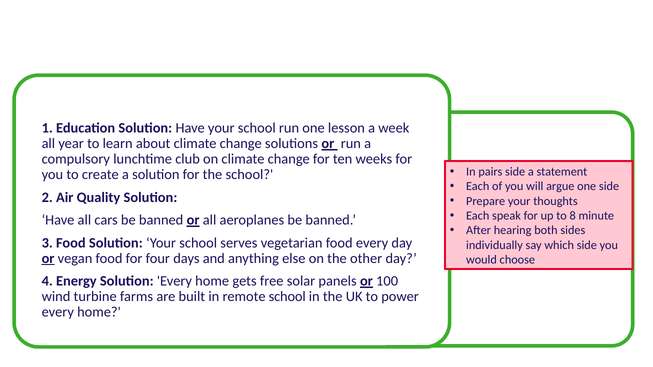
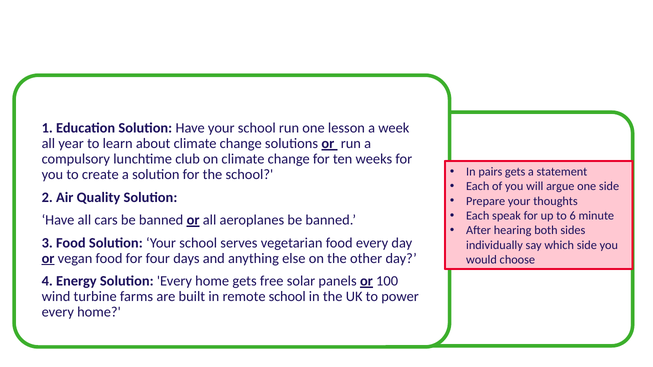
pairs side: side -> gets (515, 172)
8: 8 -> 6 (573, 216)
